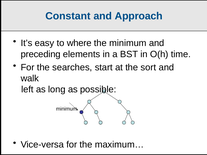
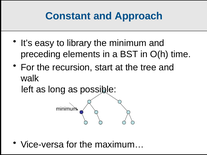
where: where -> library (79, 43)
searches: searches -> recursion (72, 68)
sort: sort -> tree (148, 68)
